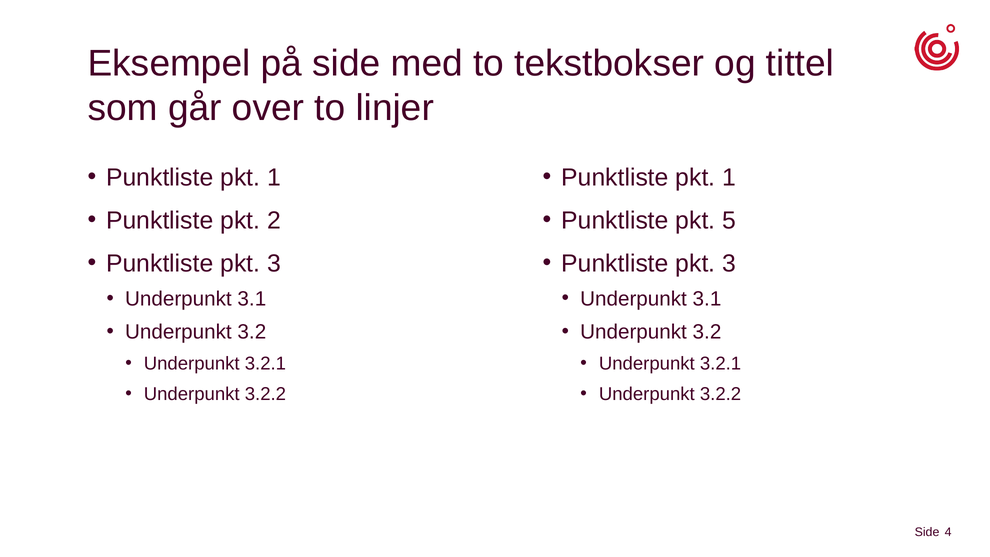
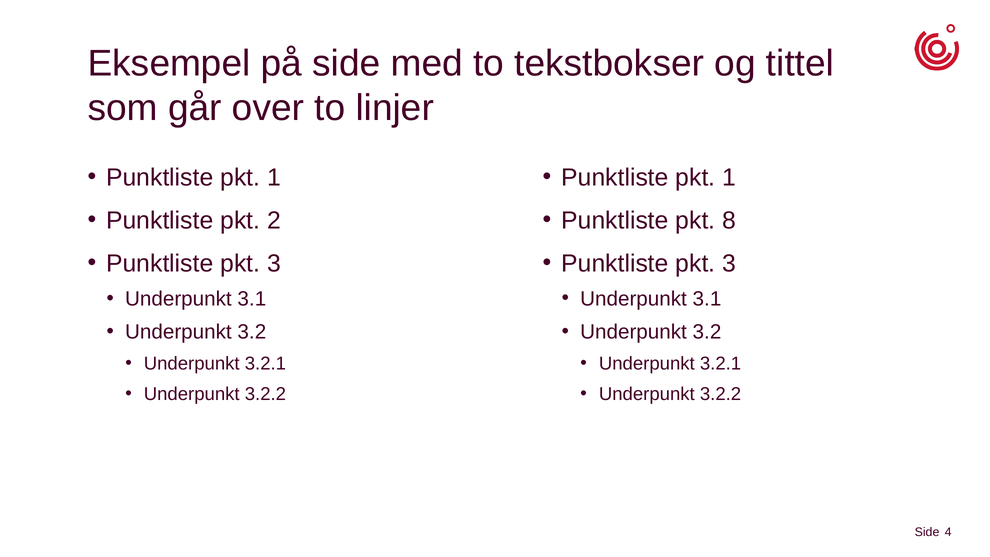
5: 5 -> 8 (729, 220)
